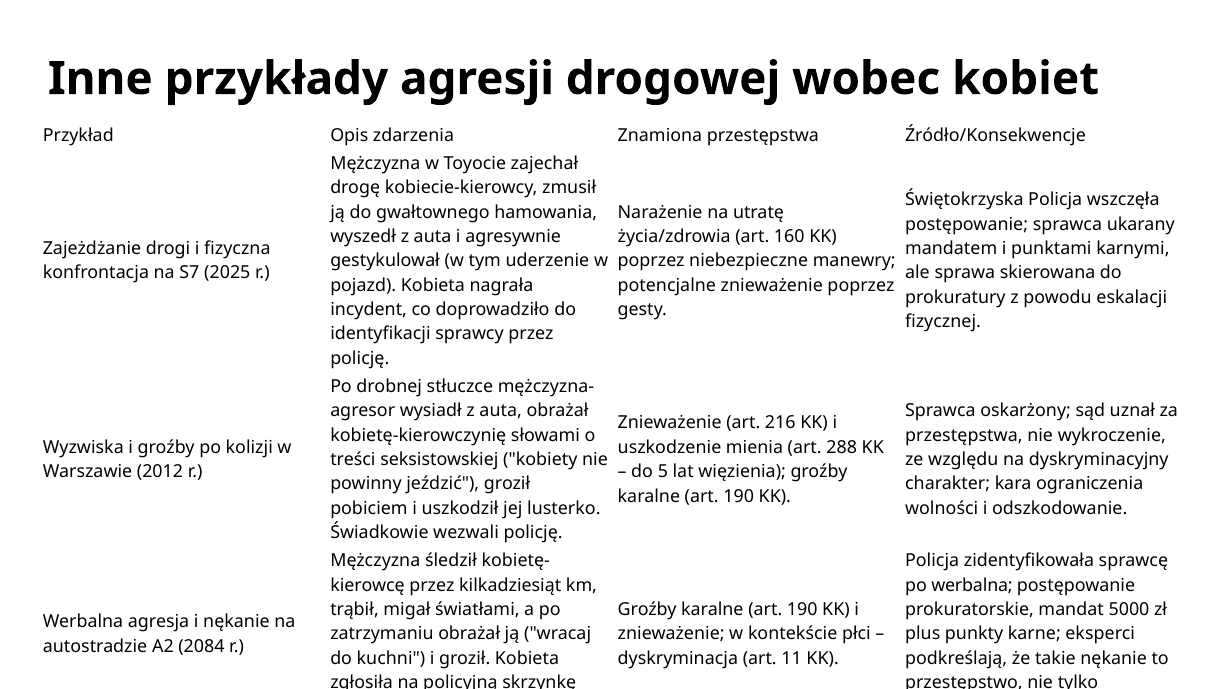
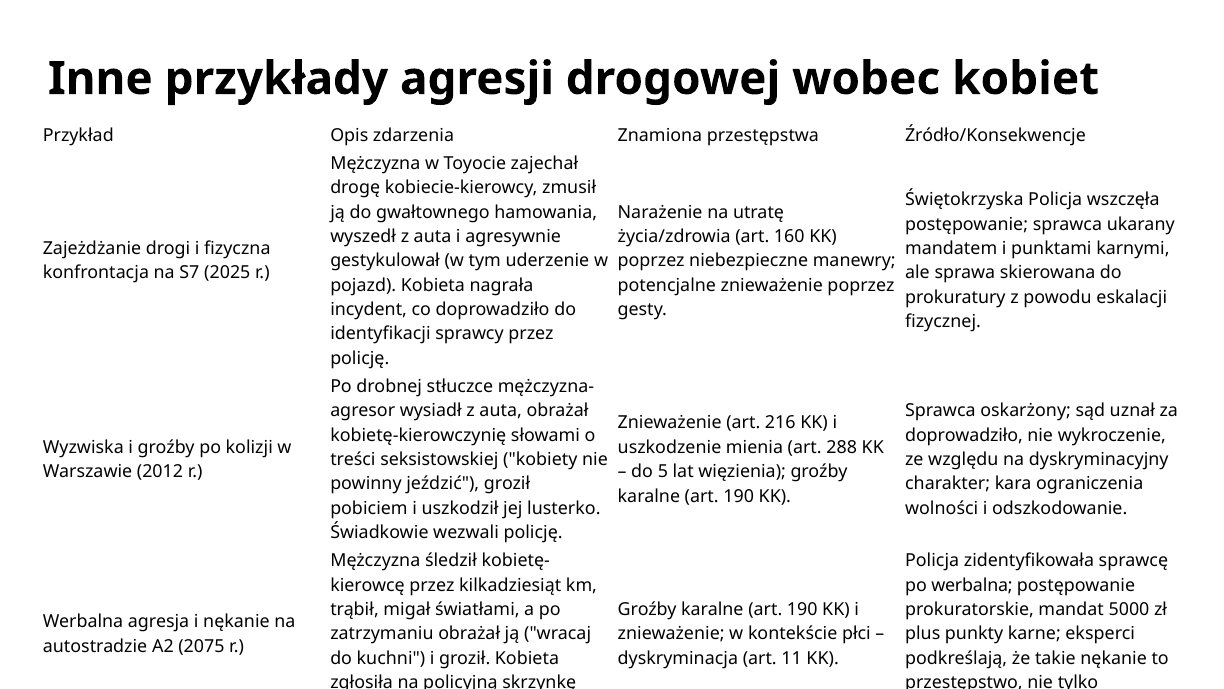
przestępstwa: przestępstwa -> doprowadziło (964, 435)
2084: 2084 -> 2075 (201, 646)
